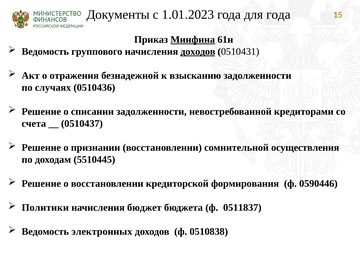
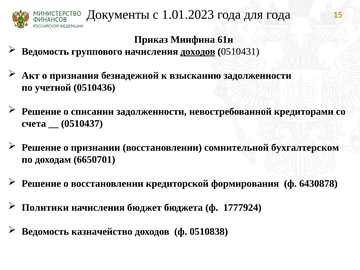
Минфина underline: present -> none (193, 40)
отражения: отражения -> признания (74, 76)
случаях: случаях -> учетной (53, 88)
осуществления: осуществления -> бухгалтерском (305, 148)
5510445: 5510445 -> 6650701 (94, 160)
0590446: 0590446 -> 6430878 (318, 184)
0511837: 0511837 -> 1777924 (242, 208)
электронных: электронных -> казначейство (102, 232)
